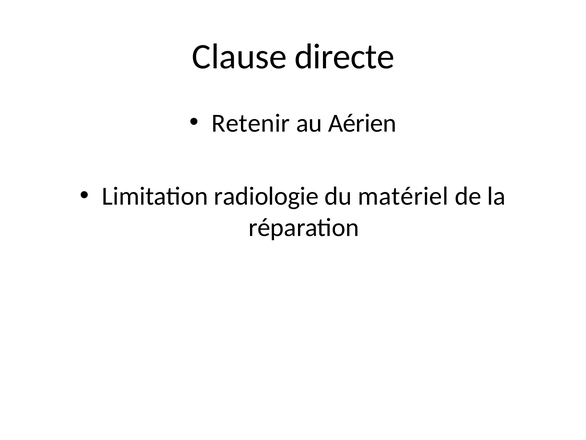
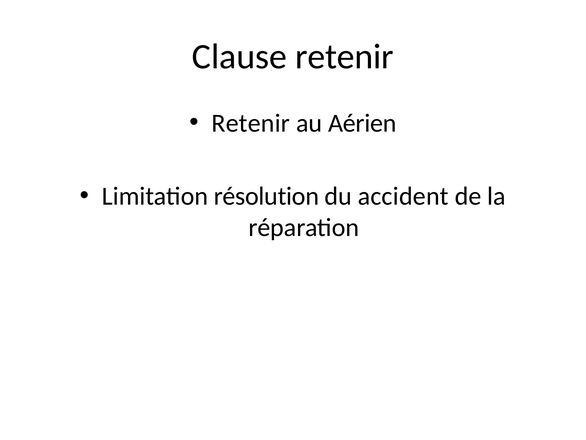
Clause directe: directe -> retenir (344, 57)
radiologie: radiologie -> résolution (266, 196)
matériel: matériel -> accident (403, 196)
